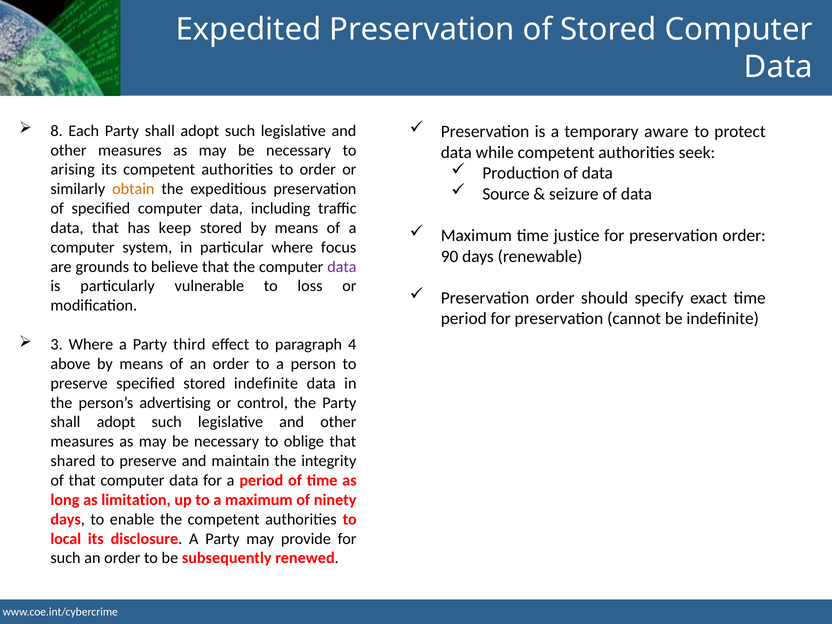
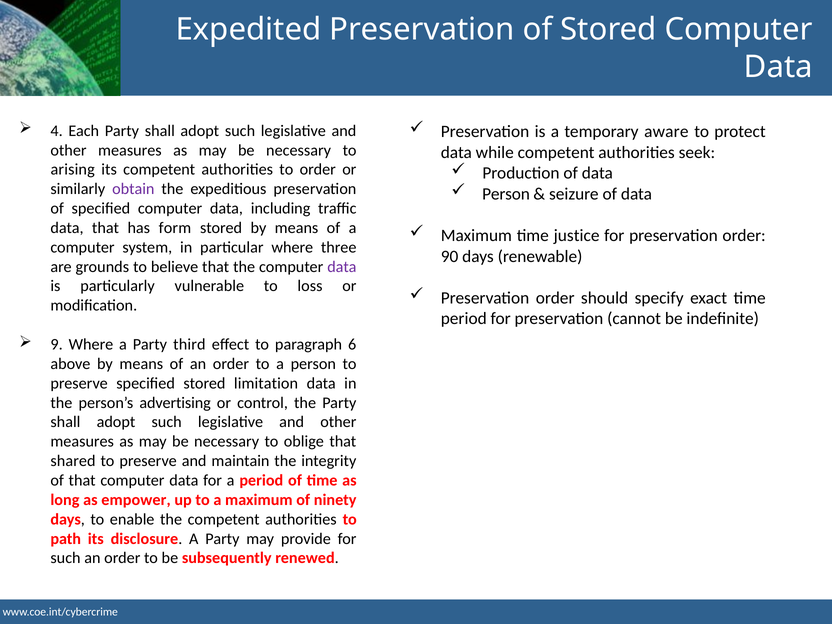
8: 8 -> 4 (57, 131)
obtain colour: orange -> purple (133, 189)
Source: Source -> Person (506, 194)
keep: keep -> form (175, 228)
focus: focus -> three (339, 247)
3: 3 -> 9 (57, 344)
4: 4 -> 6 (352, 344)
stored indefinite: indefinite -> limitation (266, 383)
limitation: limitation -> empower (136, 500)
local: local -> path (66, 539)
